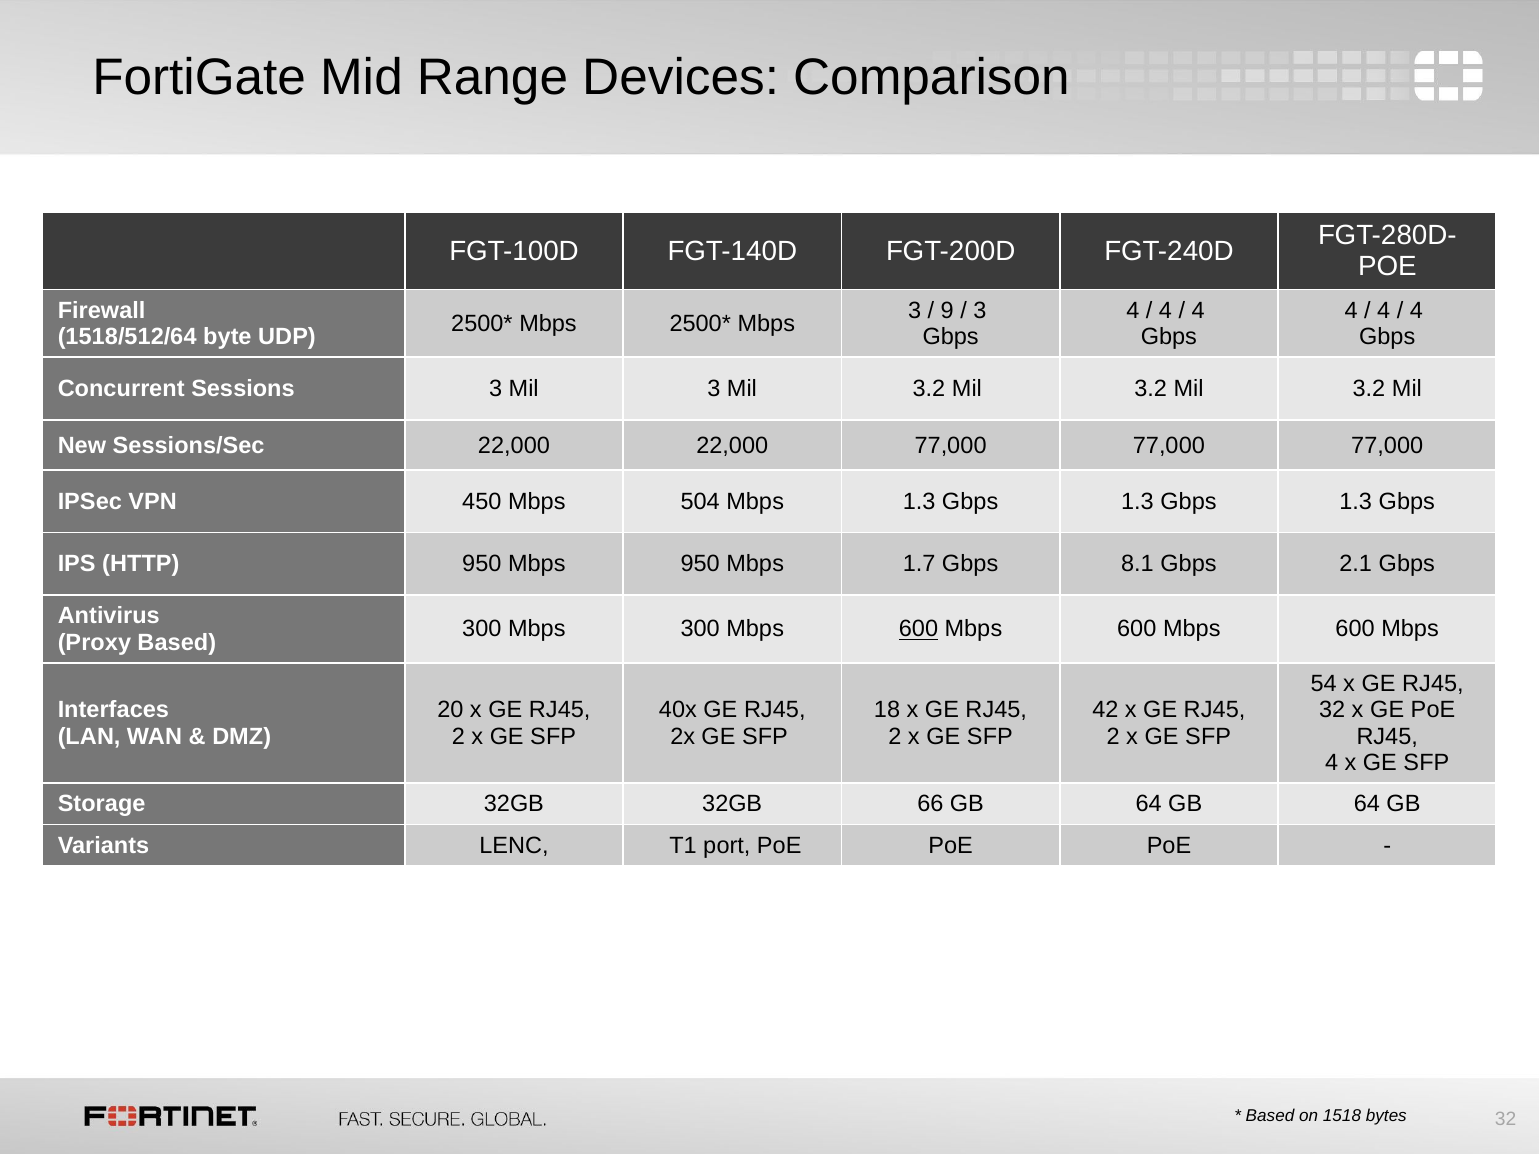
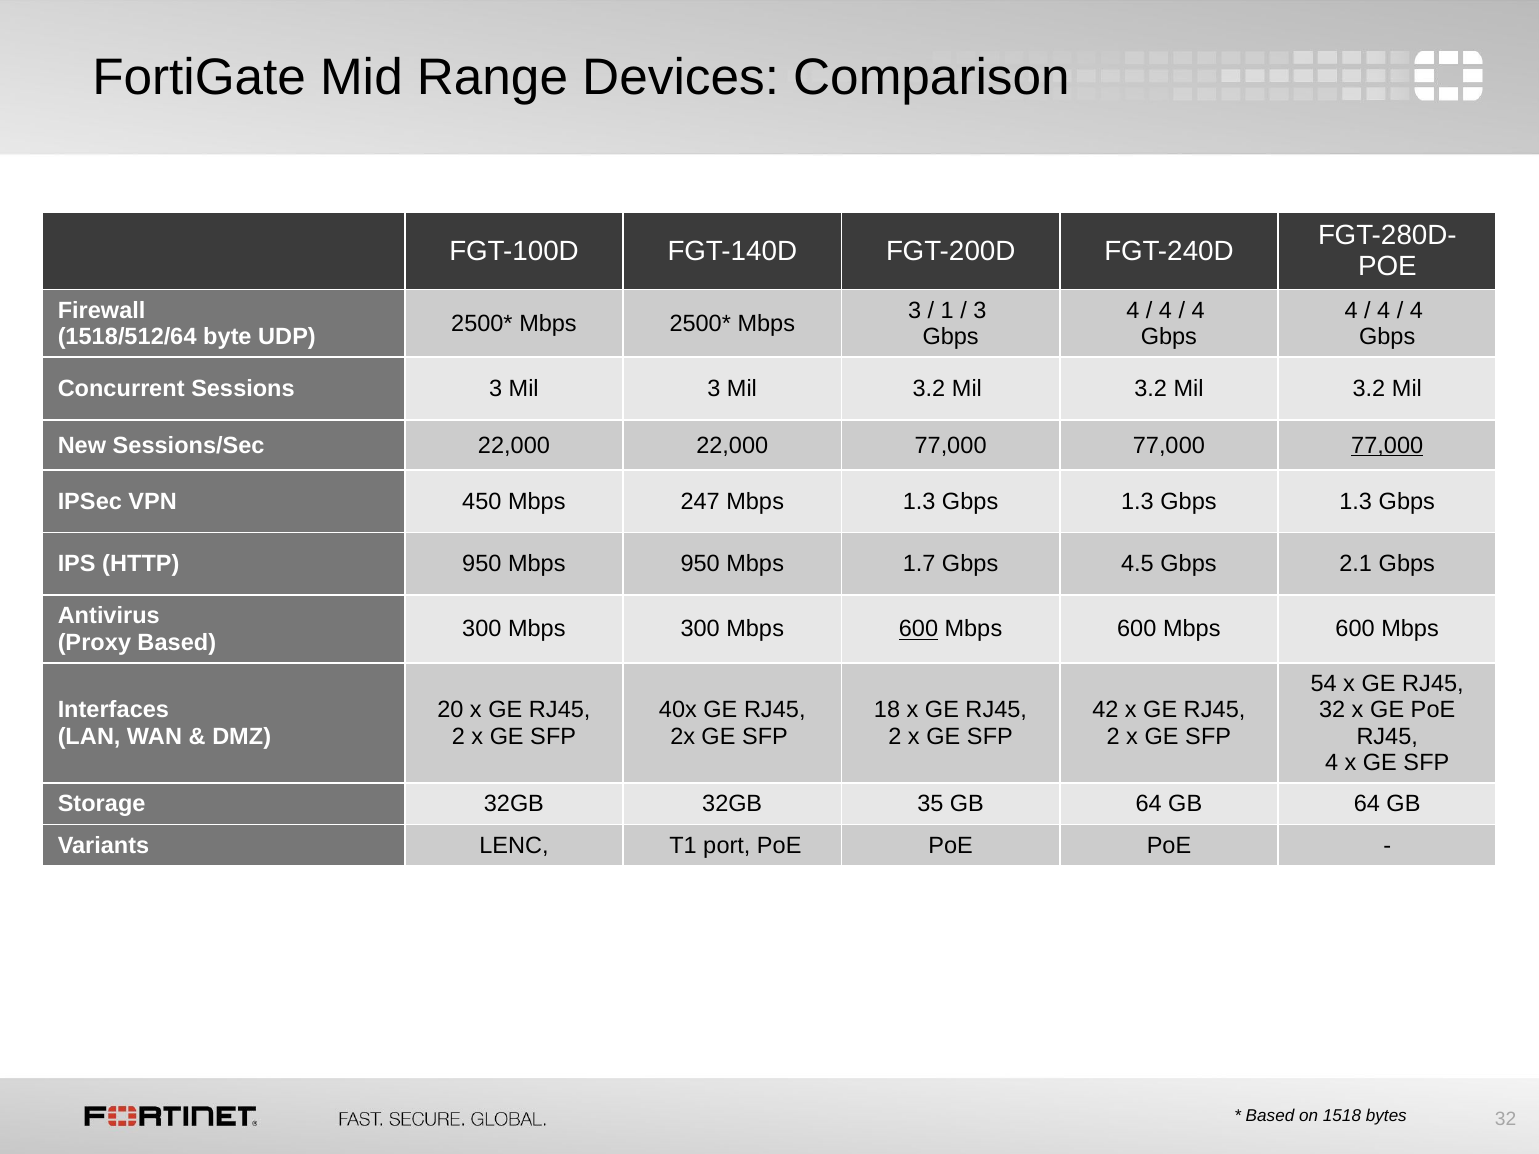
9: 9 -> 1 (947, 311)
77,000 underline: none -> present (1387, 445)
504: 504 -> 247 (700, 502)
8.1: 8.1 -> 4.5 (1137, 564)
66: 66 -> 35 (930, 804)
